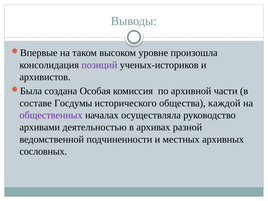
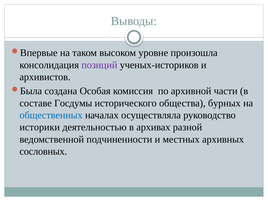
каждой: каждой -> бурных (224, 103)
общественных colour: purple -> blue (51, 115)
архивами: архивами -> историки (40, 127)
